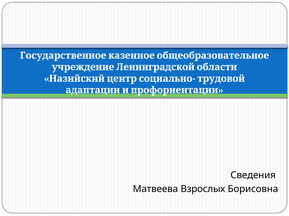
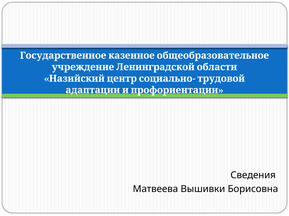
Взрослых: Взрослых -> Вышивки (203, 190)
